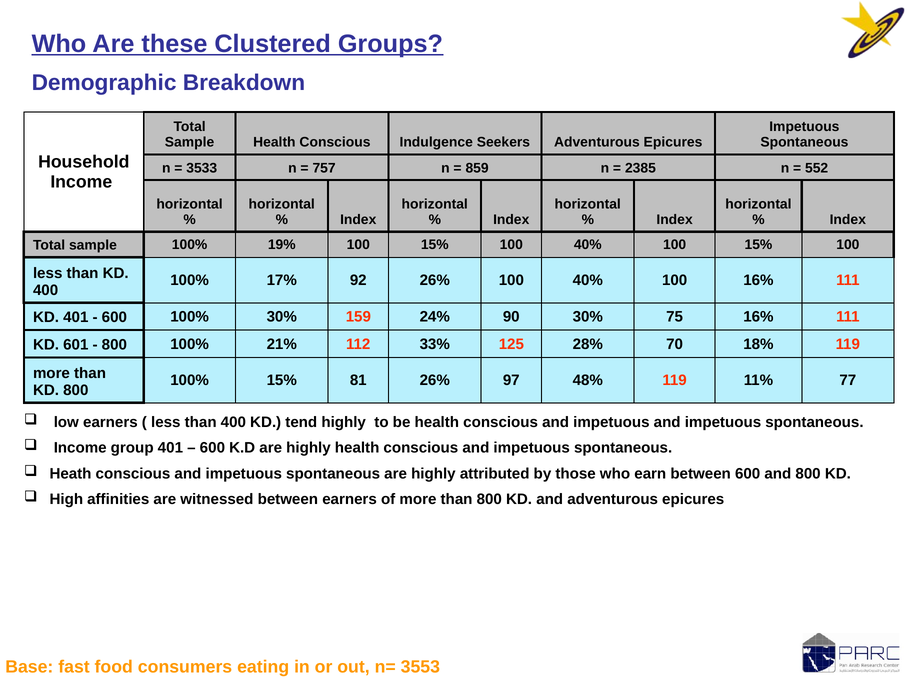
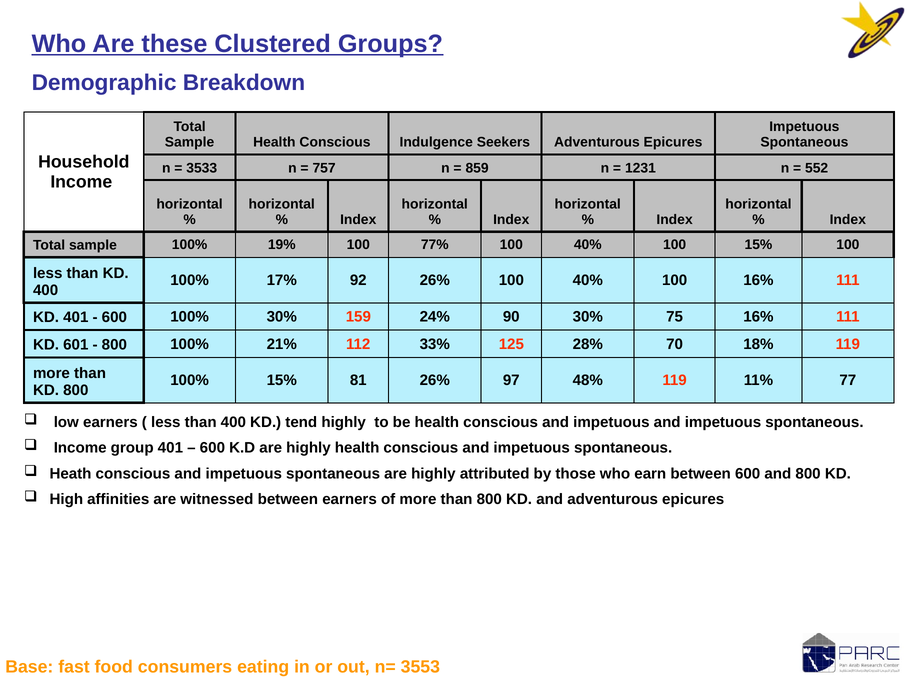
2385: 2385 -> 1231 (640, 168)
19% 100 15%: 15% -> 77% (435, 245)
